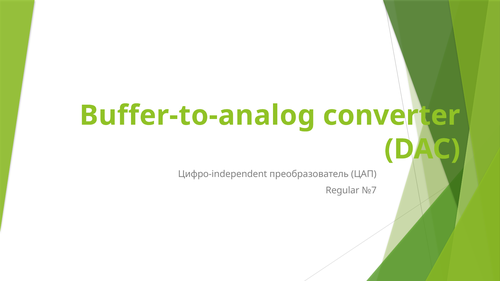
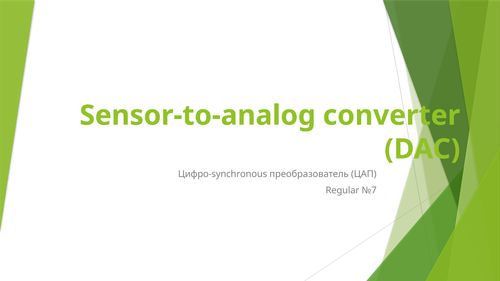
Buffer-to-analog: Buffer-to-analog -> Sensor-to-analog (198, 116)
Цифро-independent: Цифро-independent -> Цифро-synchronous (223, 174)
